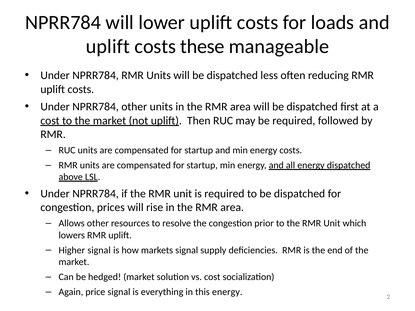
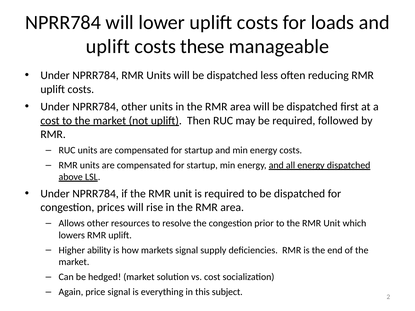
Higher signal: signal -> ability (99, 250)
this energy: energy -> subject (227, 292)
